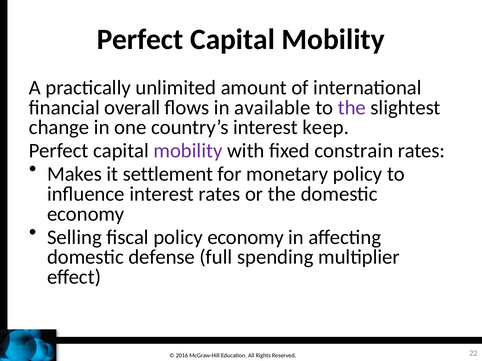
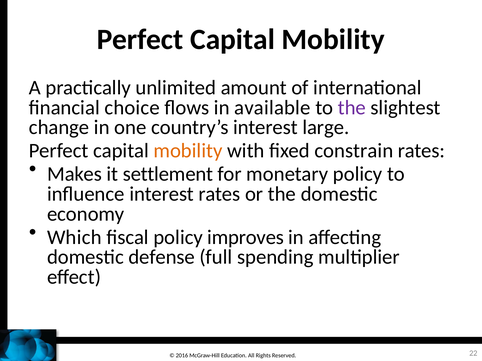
overall: overall -> choice (132, 108)
keep: keep -> large (326, 128)
mobility colour: purple -> orange (188, 151)
Selling: Selling -> Which (74, 238)
policy economy: economy -> improves (246, 238)
